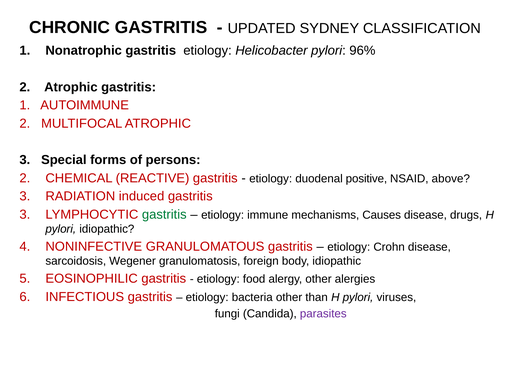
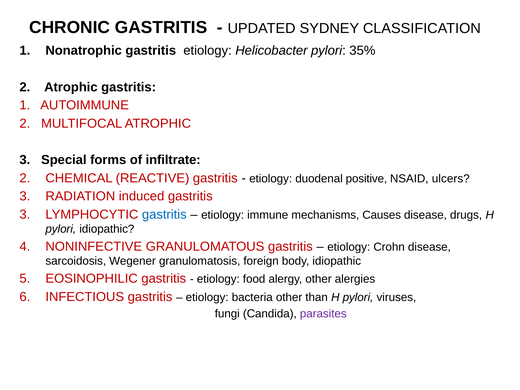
96%: 96% -> 35% (362, 51)
persons: persons -> infiltrate (173, 160)
above: above -> ulcers (451, 179)
gastritis colour: green -> blue (164, 214)
